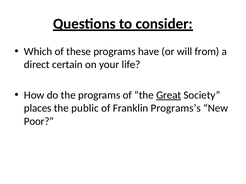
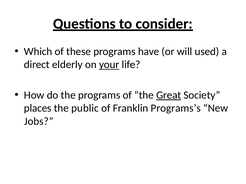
from: from -> used (207, 52)
certain: certain -> elderly (67, 65)
your underline: none -> present (109, 65)
Poor: Poor -> Jobs (39, 122)
